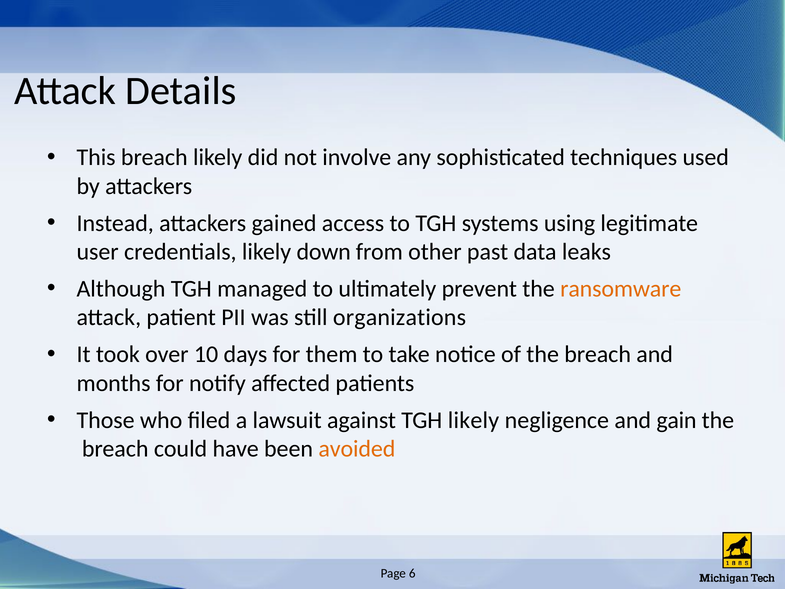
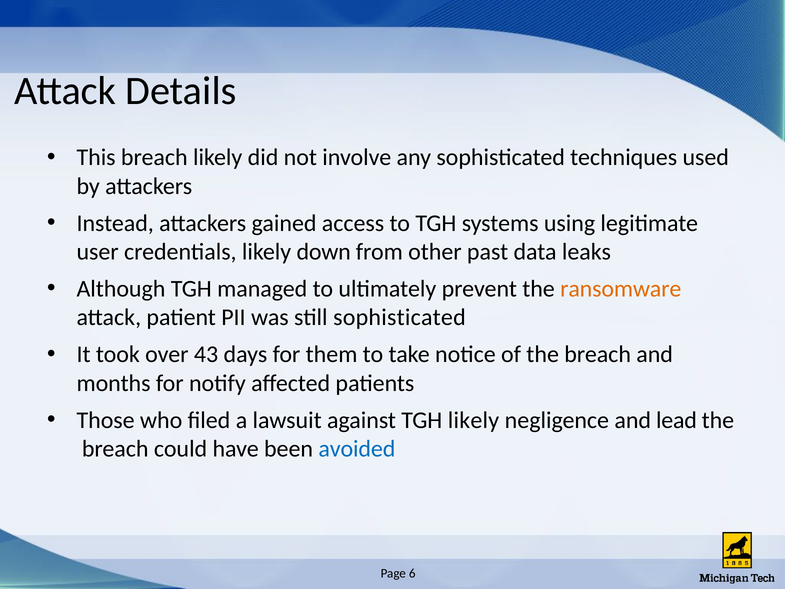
still organizations: organizations -> sophisticated (399, 317)
10: 10 -> 43 (206, 354)
gain: gain -> lead (676, 420)
avoided colour: orange -> blue (357, 449)
